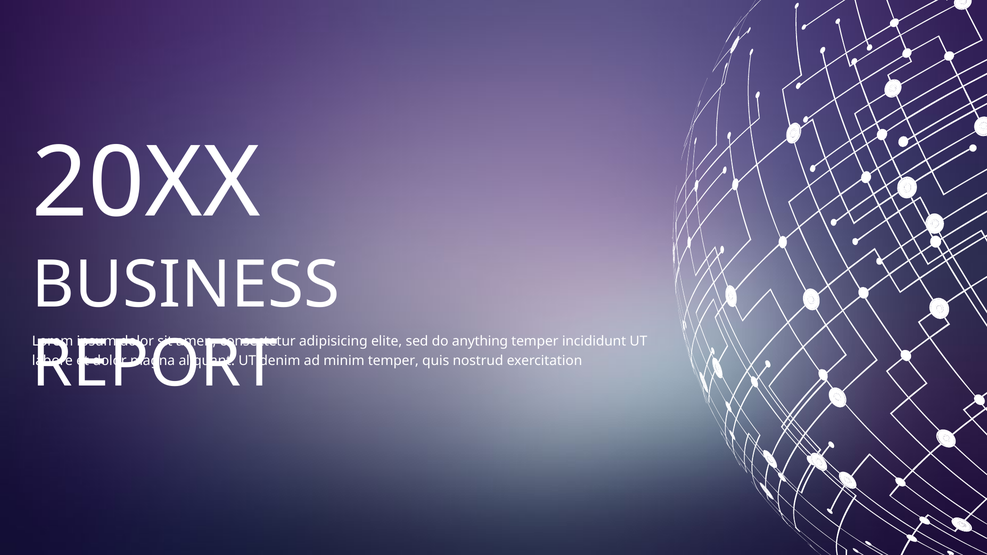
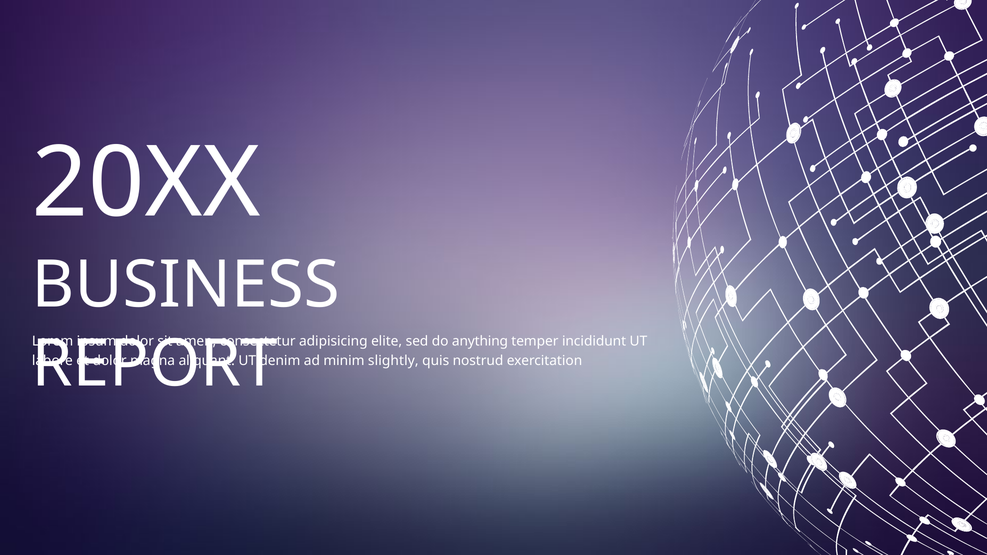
minim temper: temper -> slightly (393, 361)
